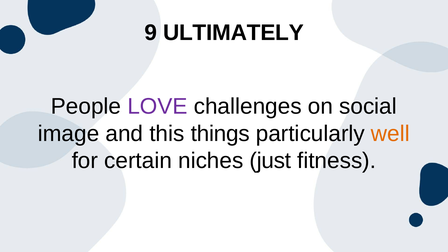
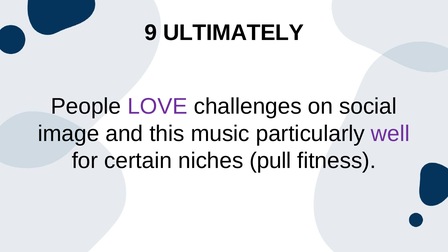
things: things -> music (220, 134)
well colour: orange -> purple (390, 134)
just: just -> pull (270, 161)
